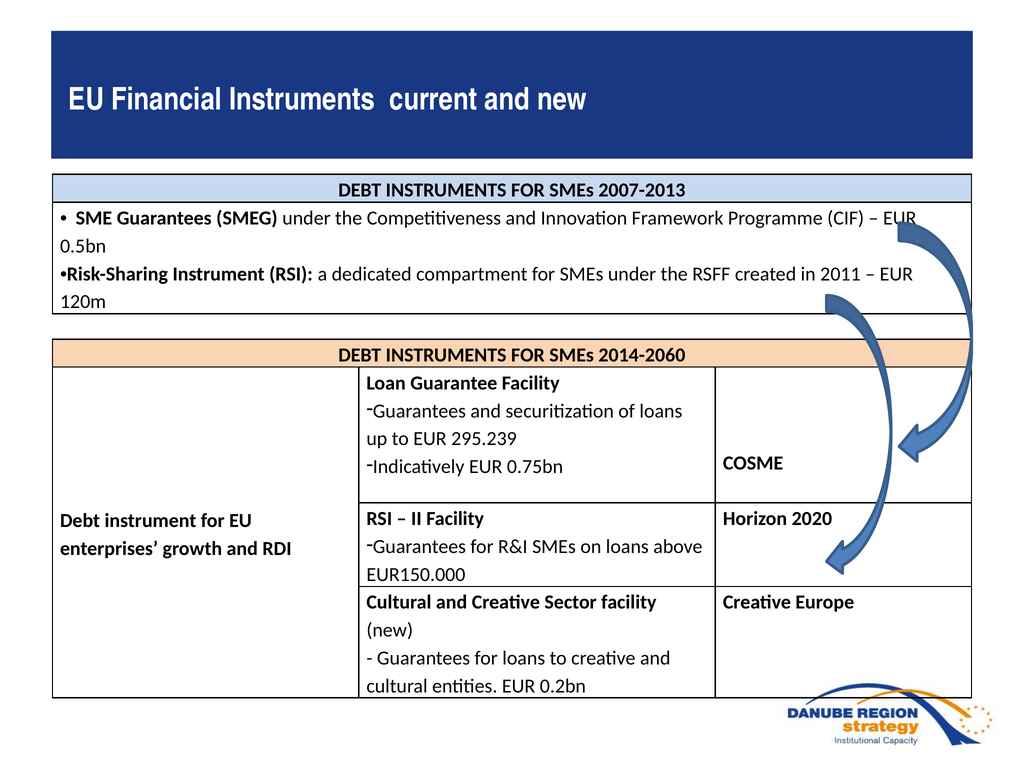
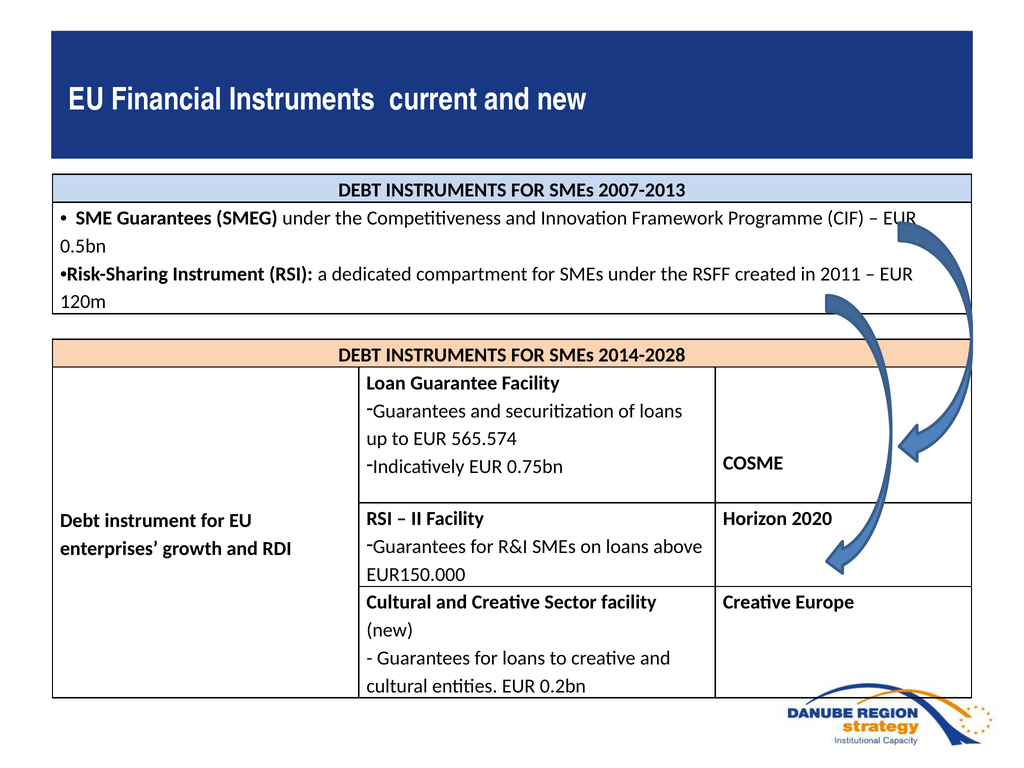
2014-2060: 2014-2060 -> 2014-2028 (642, 355)
295.239: 295.239 -> 565.574 (484, 439)
